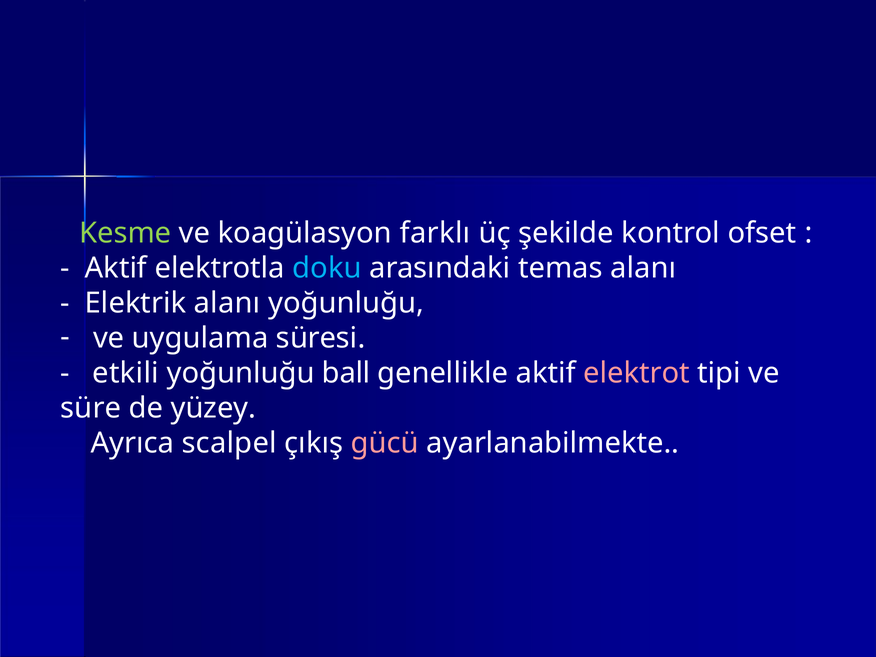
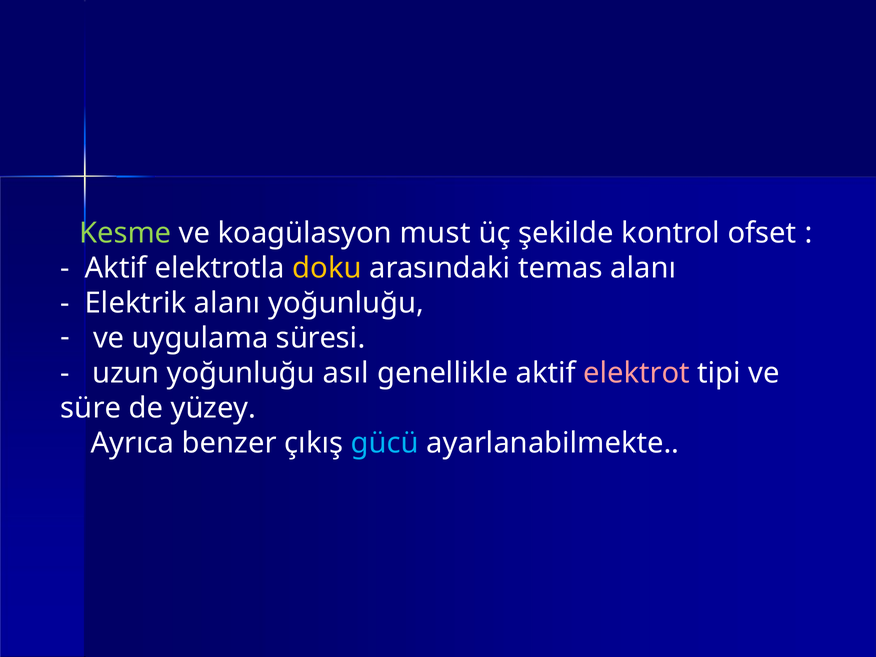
farklı: farklı -> must (435, 233)
doku colour: light blue -> yellow (327, 268)
etkili: etkili -> uzun (126, 373)
ball: ball -> asıl (346, 373)
scalpel: scalpel -> benzer (229, 443)
gücü colour: pink -> light blue (385, 443)
